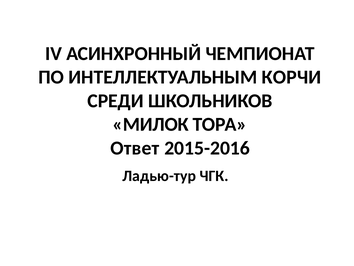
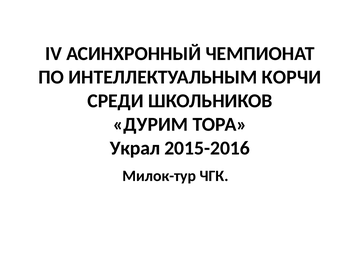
МИЛОК: МИЛОК -> ДУРИМ (150, 124)
Ответ: Ответ -> Украл (135, 148)
Ладью-тур: Ладью-тур -> Милок-тур (159, 176)
